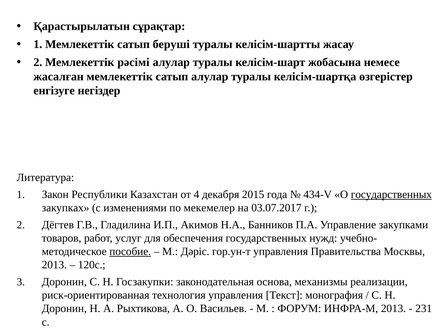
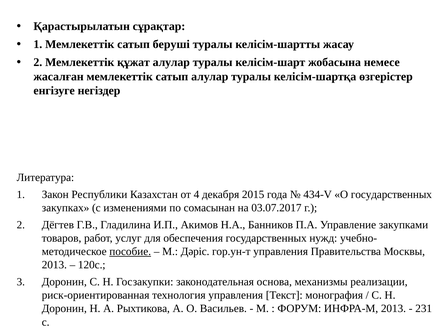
рәсімі: рәсімі -> құжат (134, 62)
государственных underline: present -> none (391, 194)
мекемелер: мекемелер -> сомасынан (209, 208)
